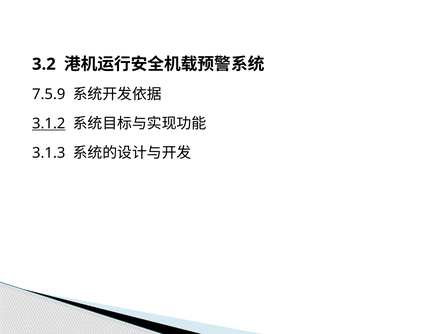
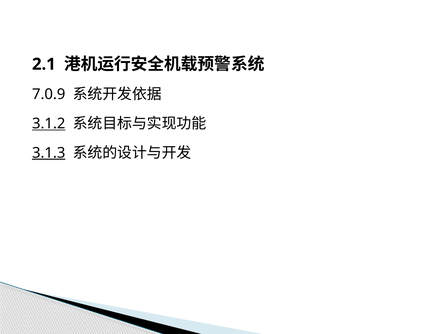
3.2: 3.2 -> 2.1 (44, 64)
7.5.9: 7.5.9 -> 7.0.9 (49, 94)
3.1.3 underline: none -> present (49, 153)
